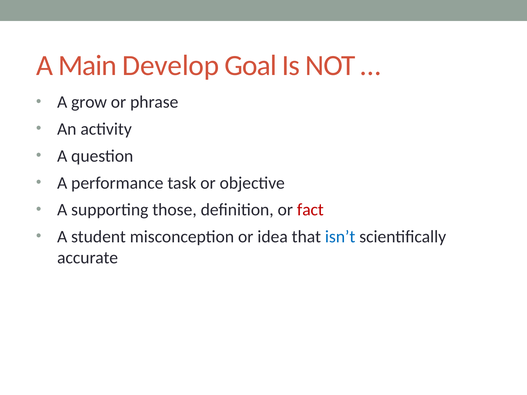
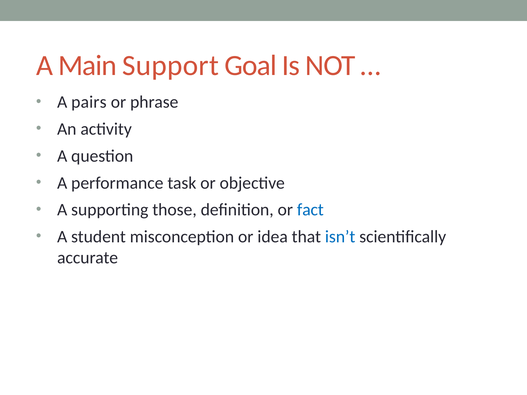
Develop: Develop -> Support (171, 66)
grow: grow -> pairs (89, 102)
fact colour: red -> blue (310, 210)
